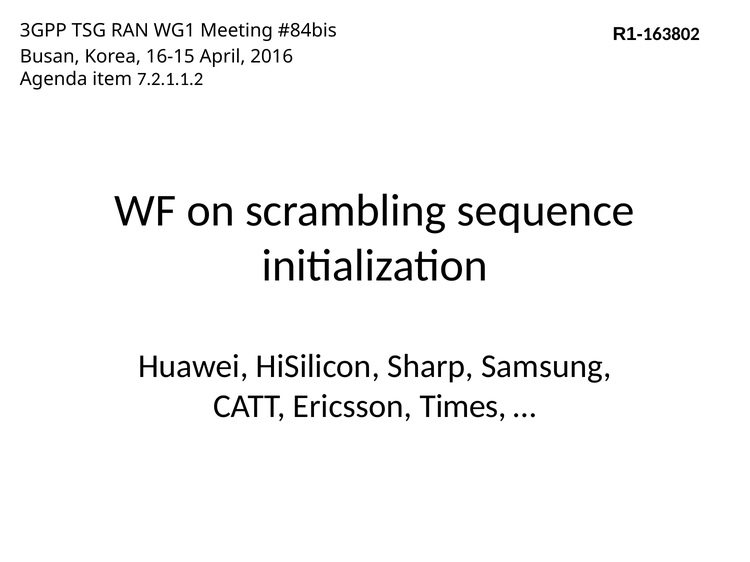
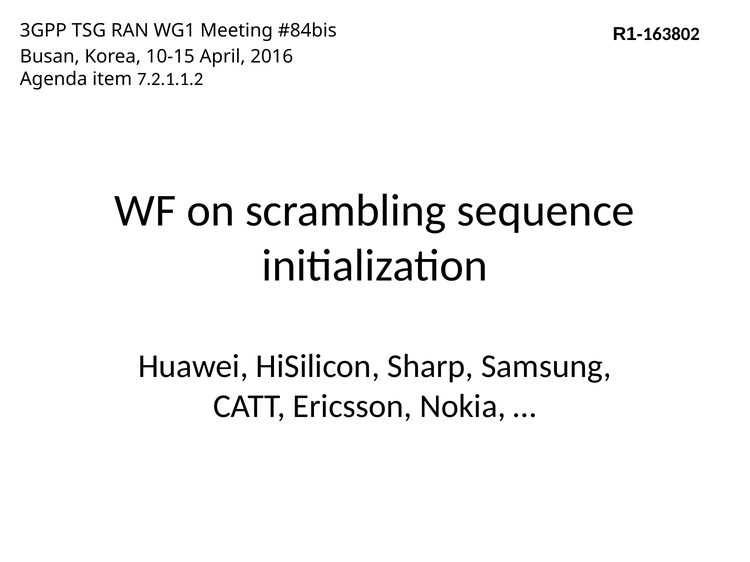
16-15: 16-15 -> 10-15 (170, 57)
Times: Times -> Nokia (463, 406)
